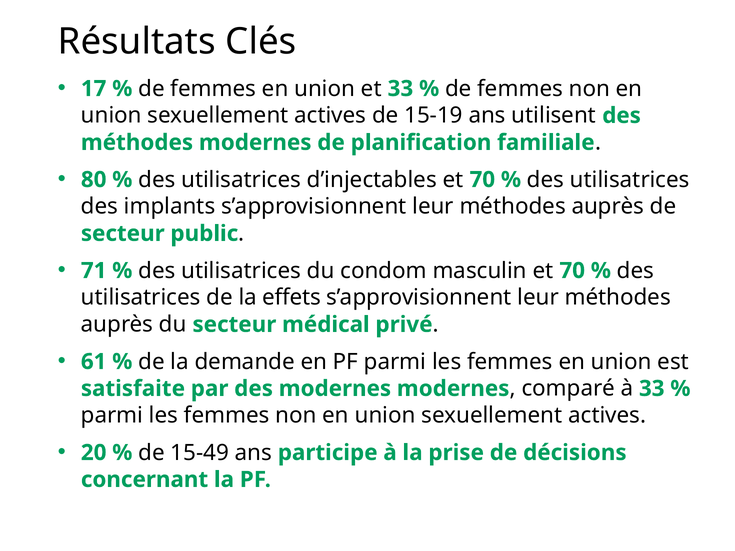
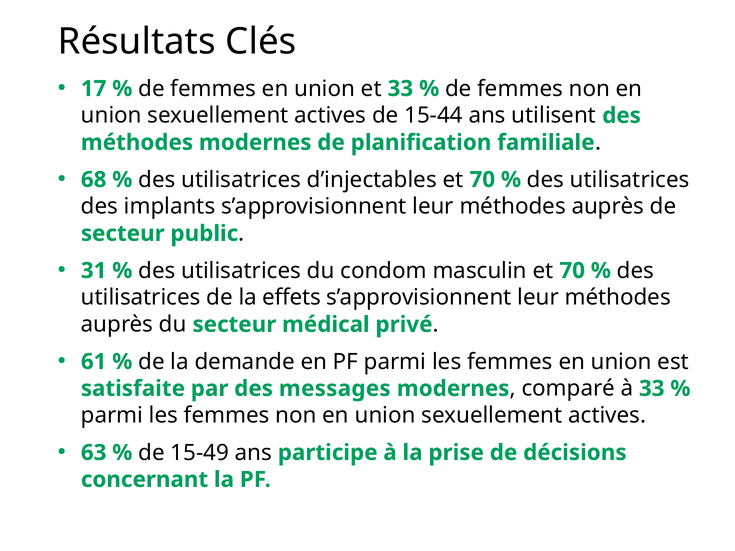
15-19: 15-19 -> 15-44 (434, 116)
80: 80 -> 68 (94, 180)
71: 71 -> 31 (94, 271)
des modernes: modernes -> messages (335, 389)
20: 20 -> 63 (94, 453)
